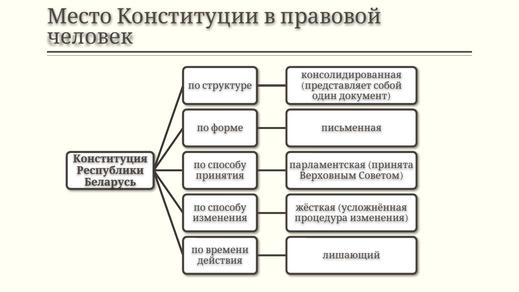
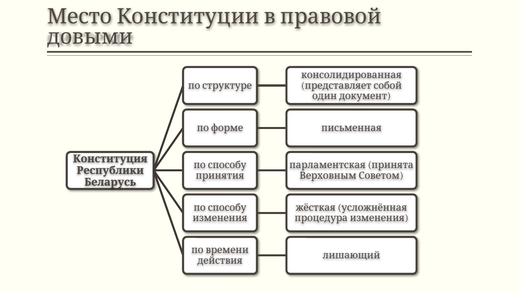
человек: человек -> довыми (90, 37)
